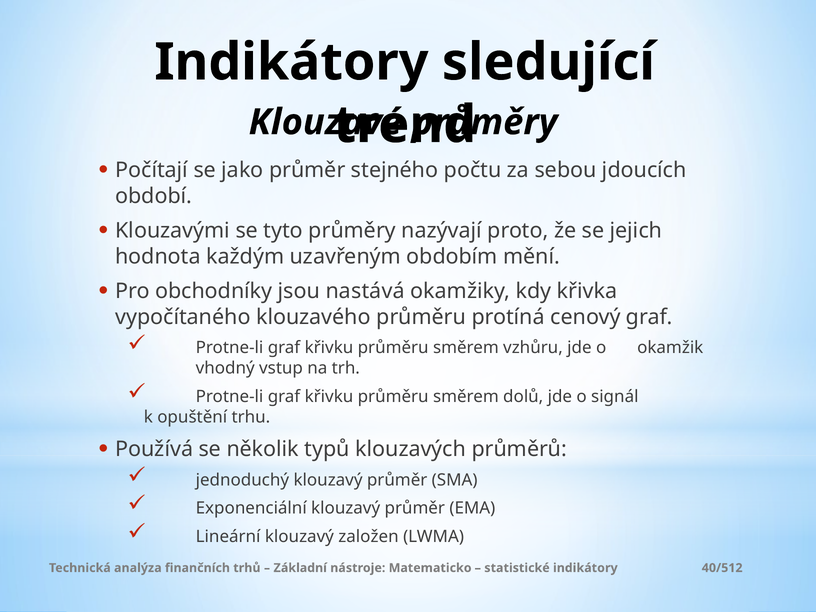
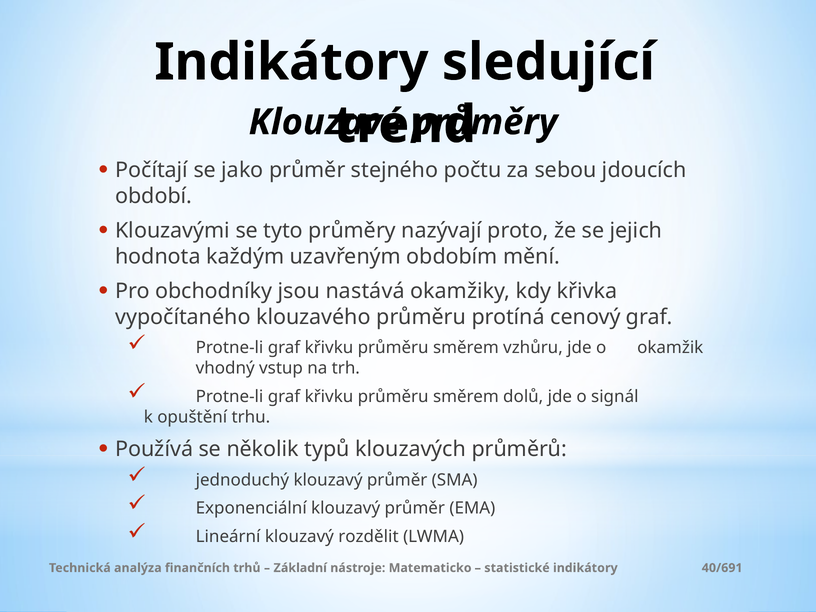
založen: založen -> rozdělit (368, 537)
40/512: 40/512 -> 40/691 (722, 568)
